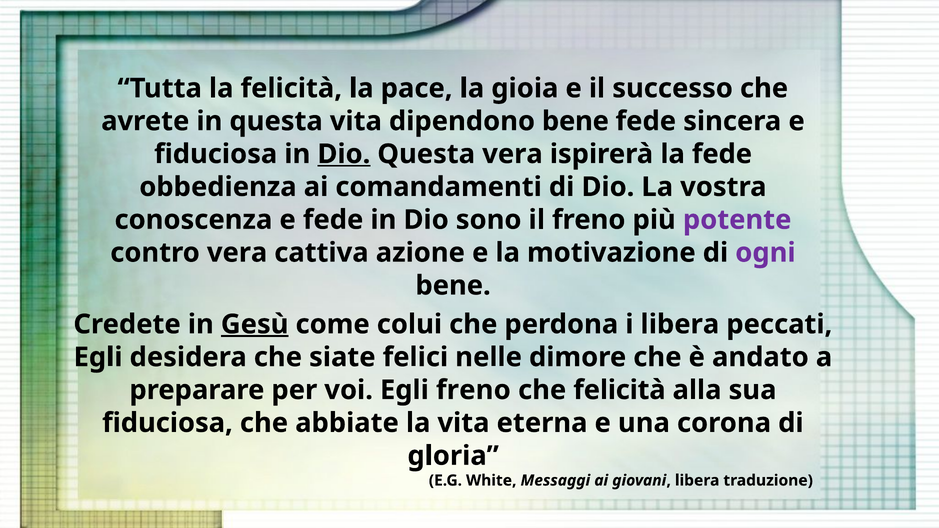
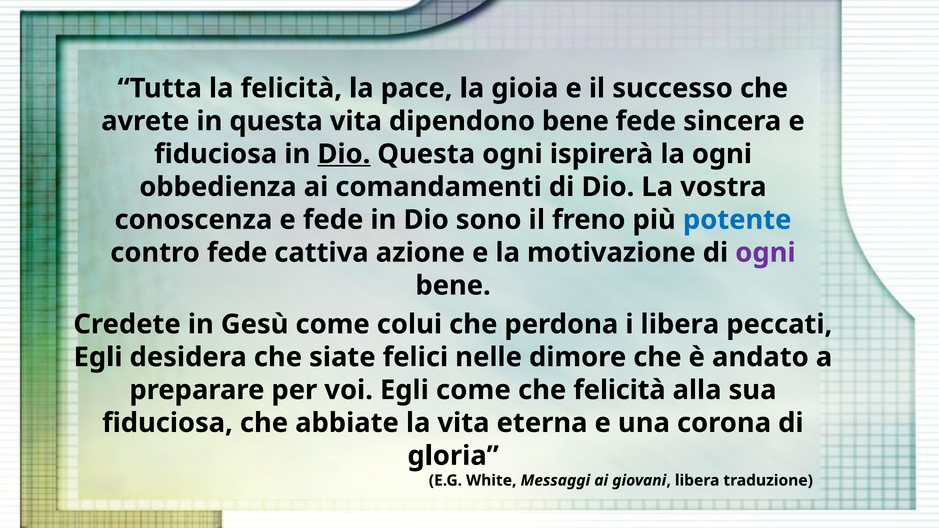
Questa vera: vera -> ogni (512, 154)
la fede: fede -> ogni (722, 154)
potente colour: purple -> blue (737, 220)
contro vera: vera -> fede (237, 253)
Gesù underline: present -> none (255, 324)
Egli freno: freno -> come (473, 390)
